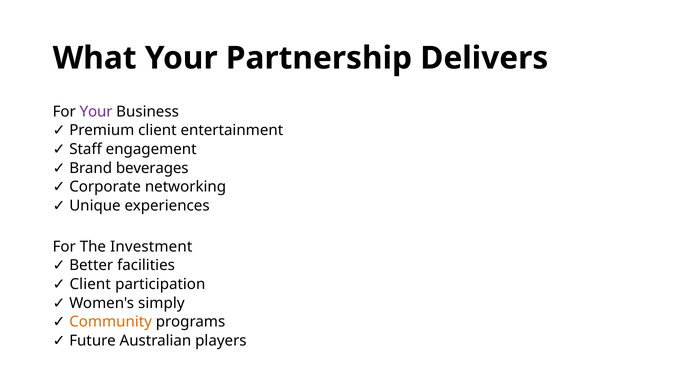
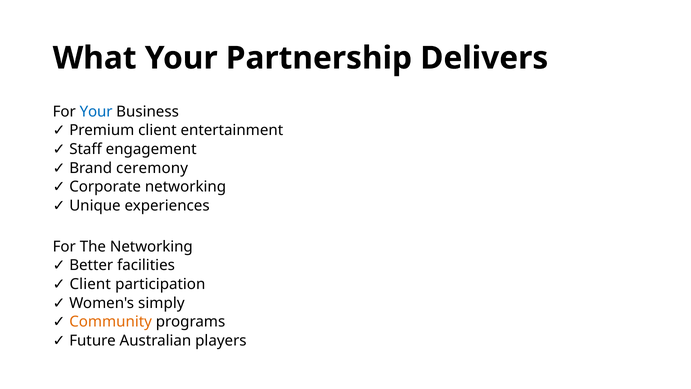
Your colour: purple -> blue (96, 112)
beverages: beverages -> ceremony (152, 168)
The Investment: Investment -> Networking (151, 246)
